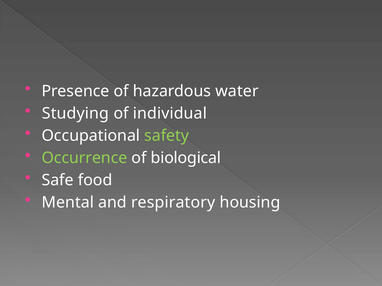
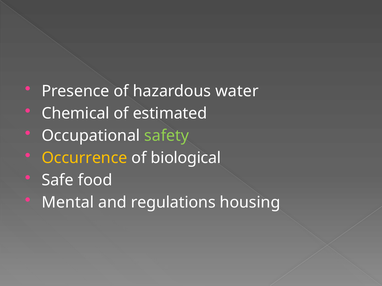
Studying: Studying -> Chemical (76, 113)
individual: individual -> estimated (170, 113)
Occurrence colour: light green -> yellow (84, 158)
respiratory: respiratory -> regulations (173, 203)
